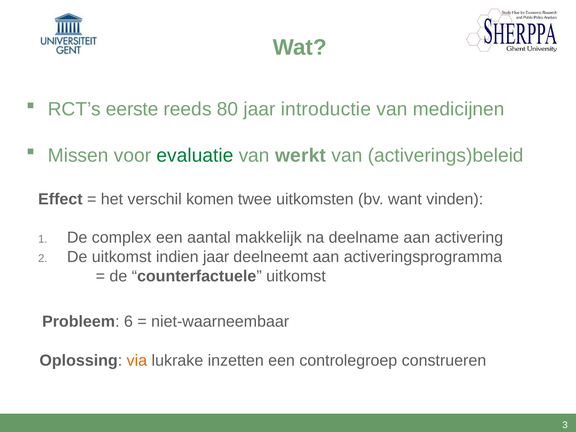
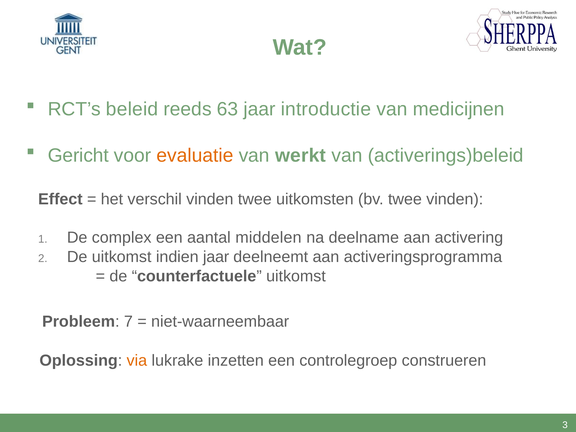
eerste: eerste -> beleid (132, 109)
80: 80 -> 63 (228, 109)
Missen: Missen -> Gericht (78, 155)
evaluatie colour: green -> orange (195, 155)
verschil komen: komen -> vinden (210, 199)
bv want: want -> twee (405, 199)
makkelijk: makkelijk -> middelen (268, 238)
6: 6 -> 7 (128, 322)
